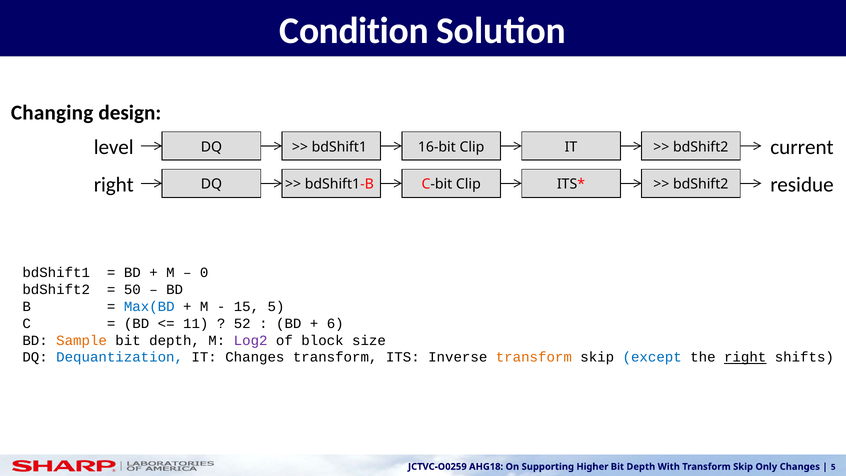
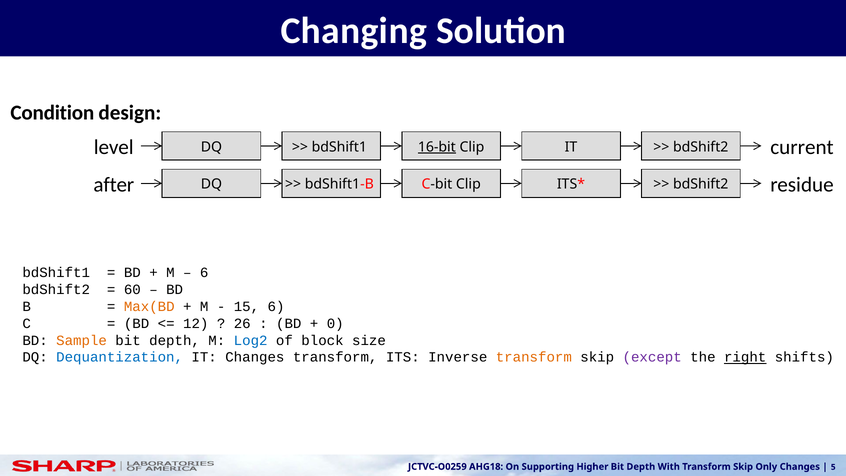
Condition: Condition -> Changing (354, 31)
Changing: Changing -> Condition (52, 113)
16-bit underline: none -> present (437, 147)
right: right -> after (114, 185)
0: 0 -> 6 (204, 273)
50: 50 -> 60 (132, 290)
Max(BD colour: blue -> orange (149, 307)
15 5: 5 -> 6 (276, 307)
11: 11 -> 12 (196, 323)
52: 52 -> 26 (242, 323)
6: 6 -> 0 (335, 323)
Log2 colour: purple -> blue (251, 340)
except colour: blue -> purple (652, 357)
